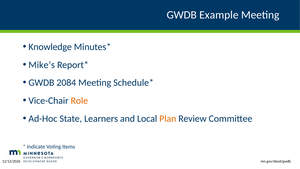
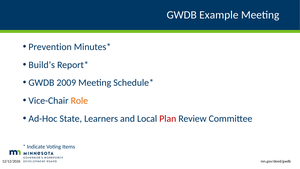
Knowledge: Knowledge -> Prevention (50, 47)
Mike’s: Mike’s -> Build’s (42, 65)
2084: 2084 -> 2009 (66, 83)
Plan colour: orange -> red (168, 118)
